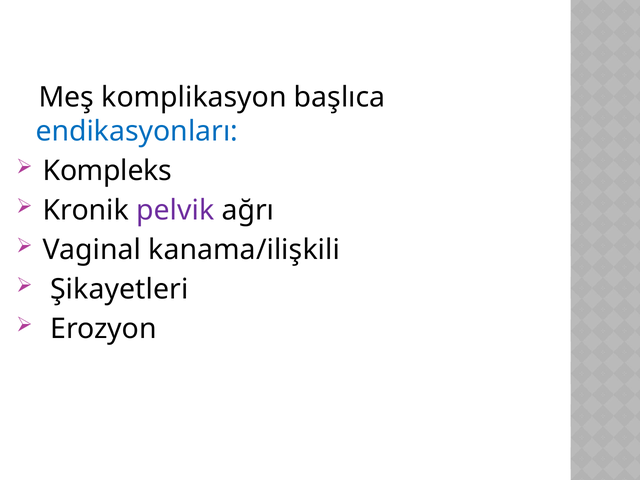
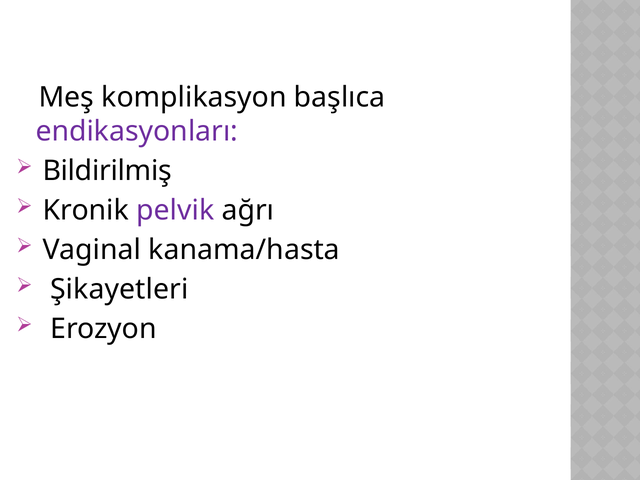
endikasyonları colour: blue -> purple (137, 131)
Kompleks: Kompleks -> Bildirilmiş (107, 171)
kanama/ilişkili: kanama/ilişkili -> kanama/hasta (244, 250)
